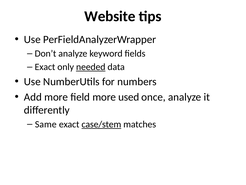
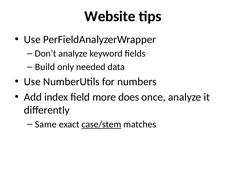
Exact: Exact -> Build (45, 67)
needed underline: present -> none (91, 67)
Add more: more -> index (56, 97)
used: used -> does (129, 97)
